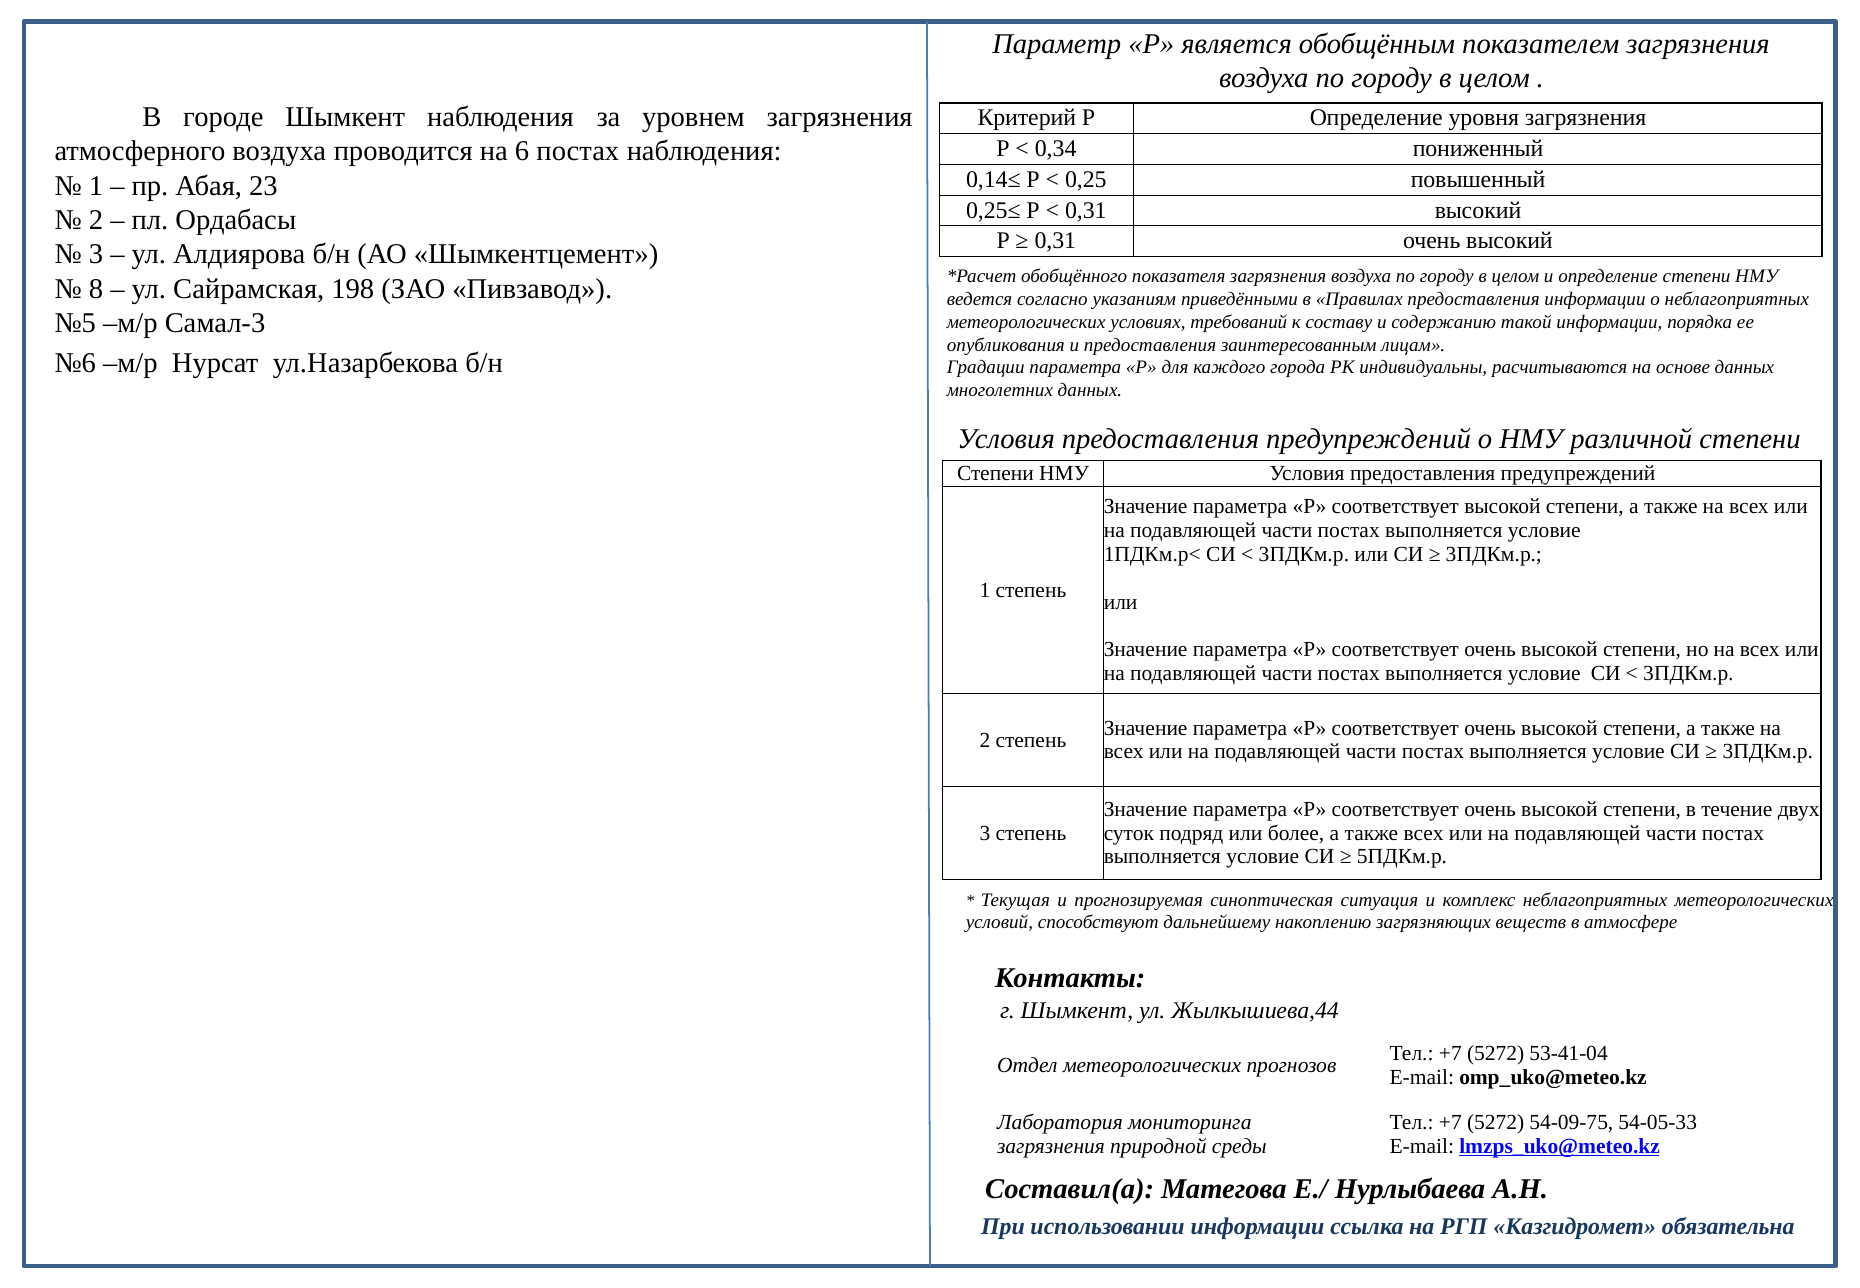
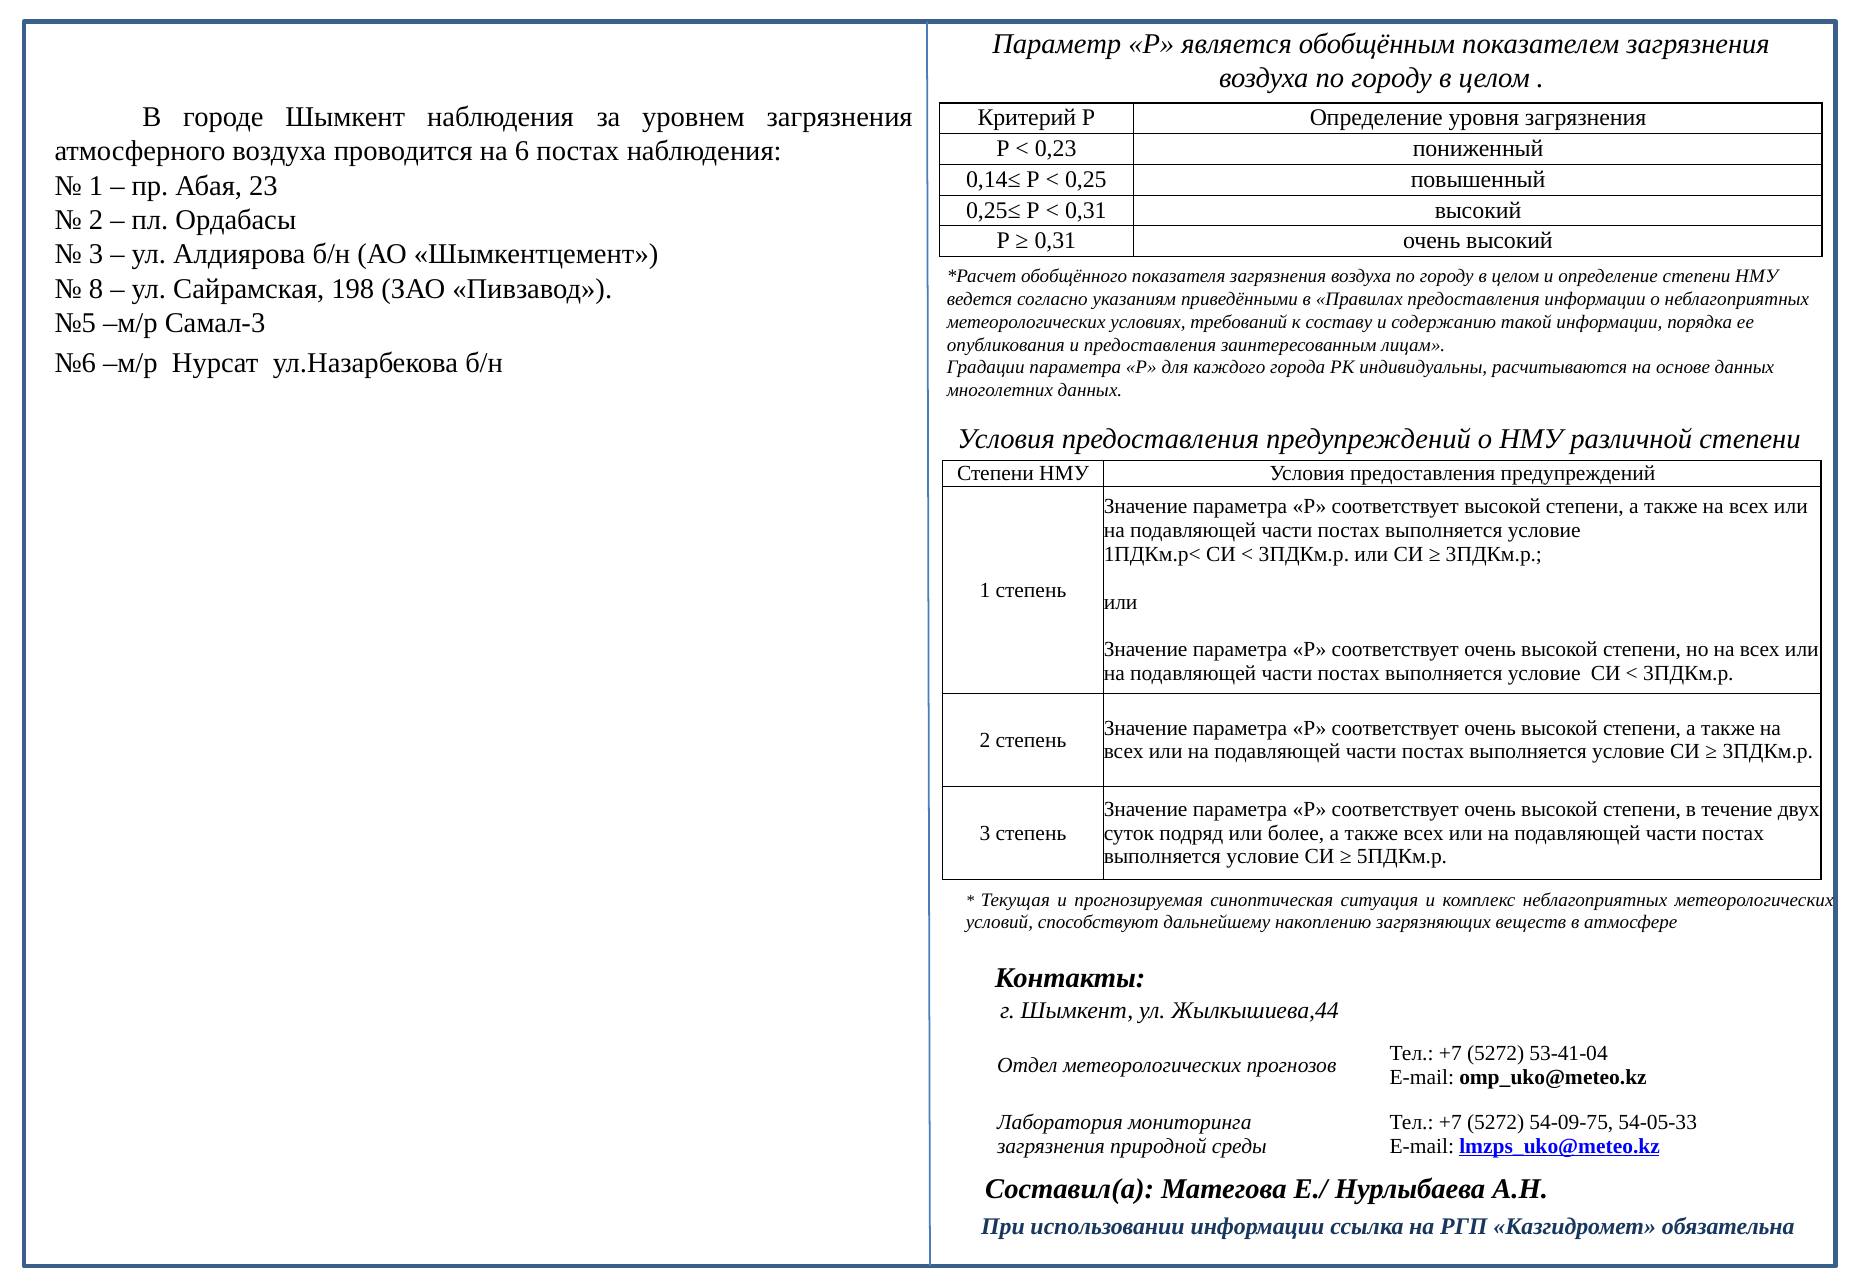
0,34: 0,34 -> 0,23 (1056, 149)
